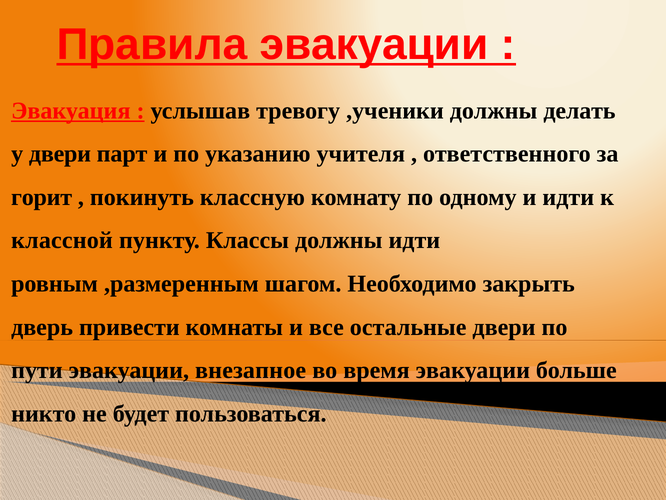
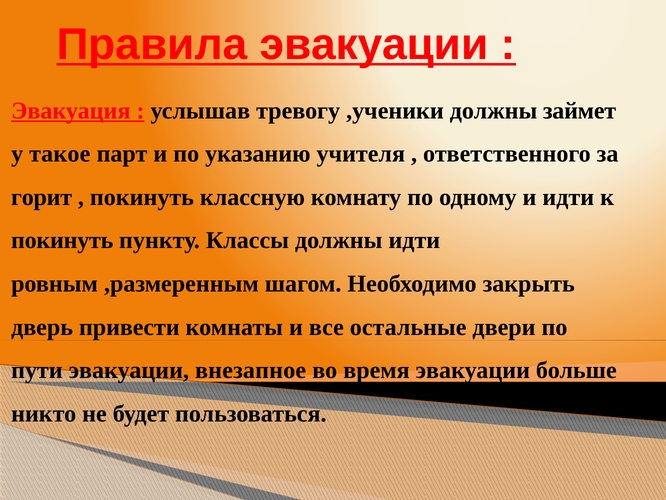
делать: делать -> займет (580, 110)
у двери: двери -> такое (60, 154)
классной: классной -> покинуть (62, 240)
